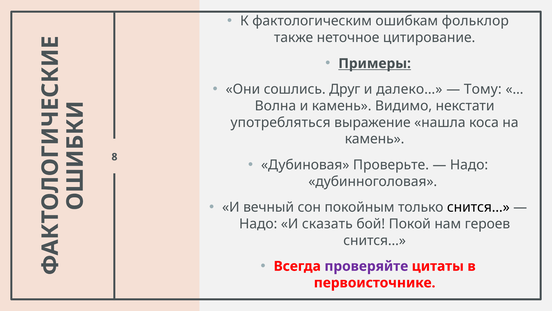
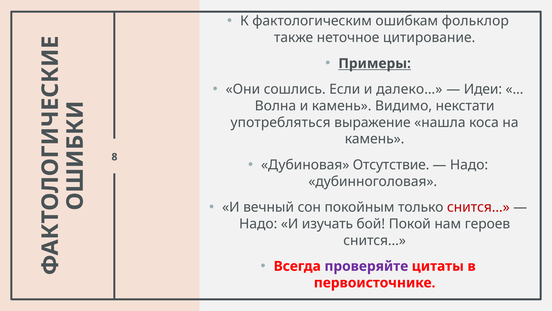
Друг: Друг -> Если (345, 89)
Тому: Тому -> Идеи (483, 89)
Проверьте: Проверьте -> Отсутствие (391, 165)
снится… colour: black -> red (478, 207)
сказать: сказать -> изучать (327, 224)
